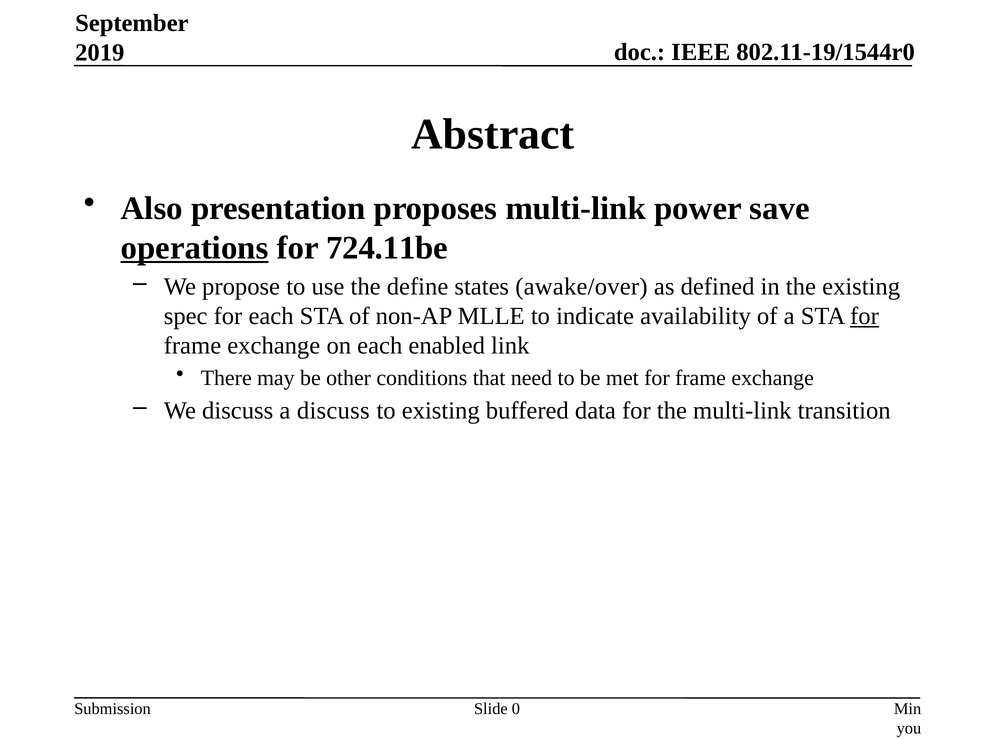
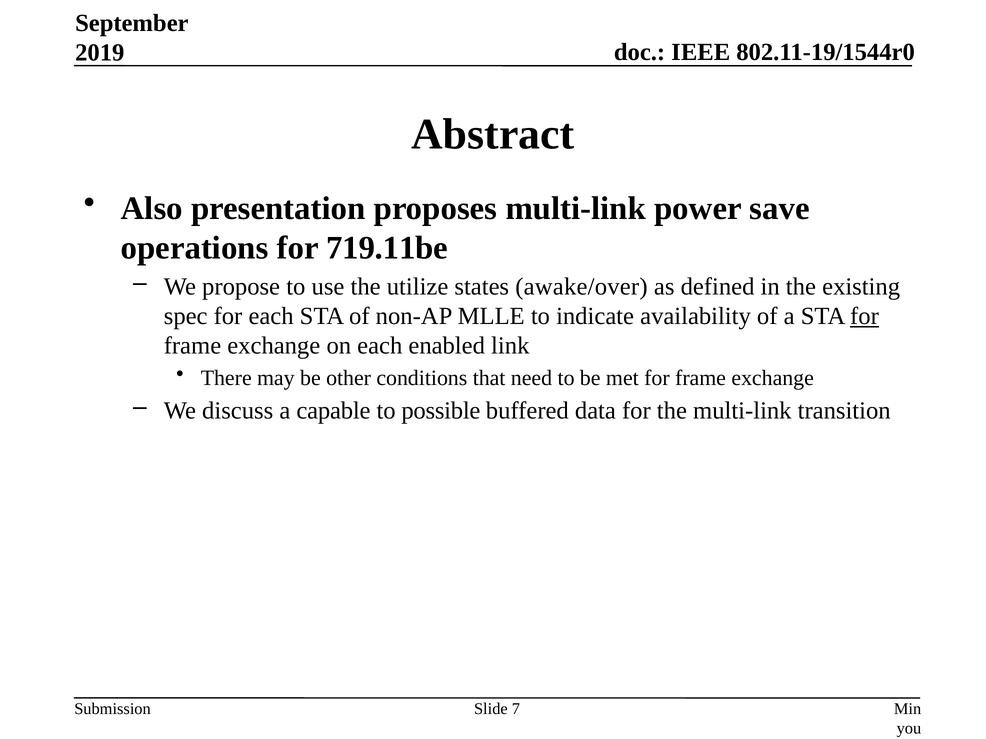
operations underline: present -> none (195, 248)
724.11be: 724.11be -> 719.11be (387, 248)
define: define -> utilize (418, 287)
a discuss: discuss -> capable (334, 411)
to existing: existing -> possible (441, 411)
0: 0 -> 7 (516, 709)
